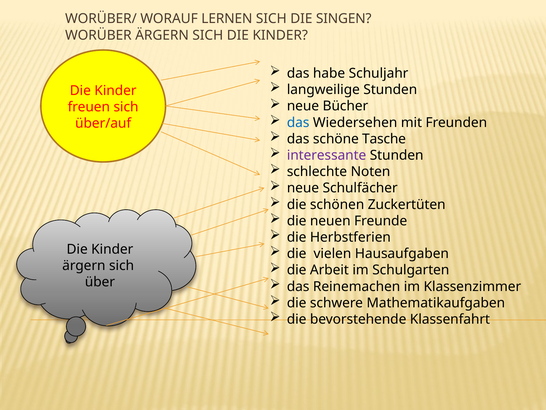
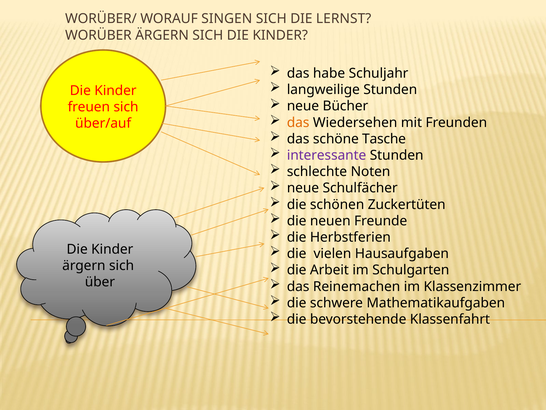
LERNEN: LERNEN -> SINGEN (227, 19)
SINGEN: SINGEN -> LERNST (344, 19)
das colour: blue -> orange (298, 122)
